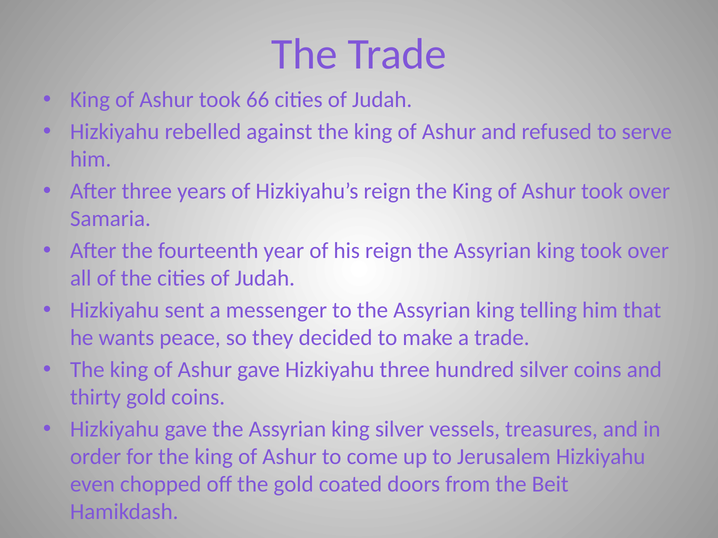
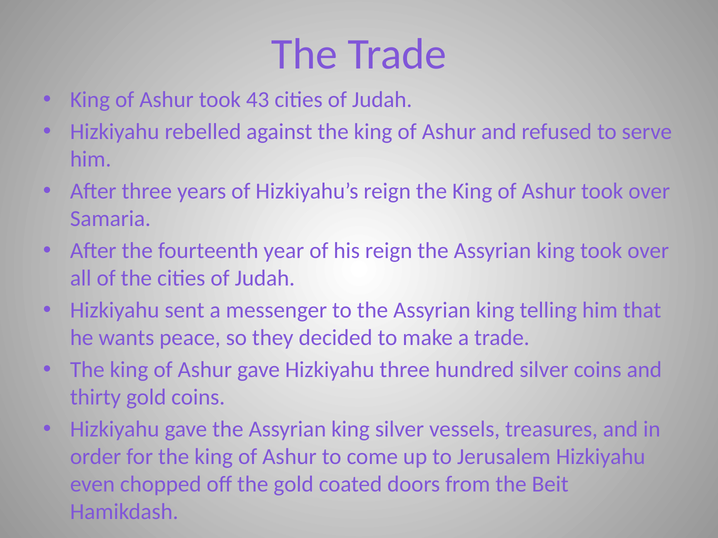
66: 66 -> 43 (258, 100)
